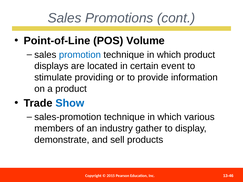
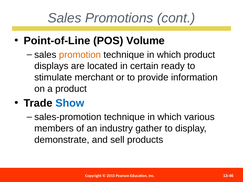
promotion colour: blue -> orange (80, 55)
event: event -> ready (173, 66)
providing: providing -> merchant (94, 78)
